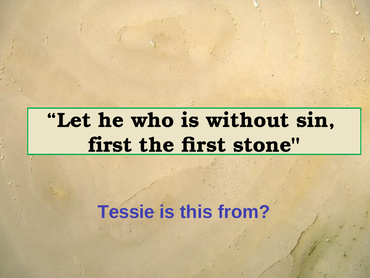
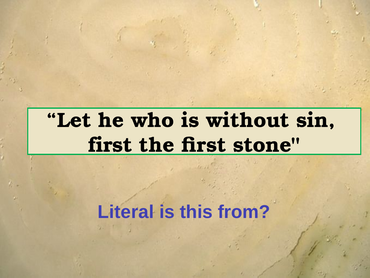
Tessie: Tessie -> Literal (126, 212)
